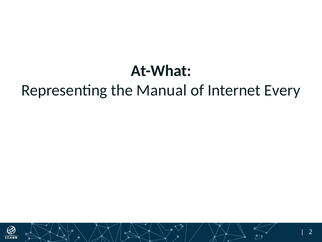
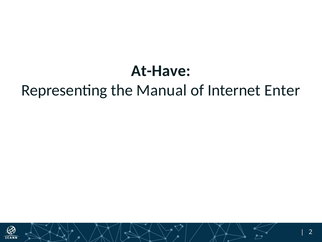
At-What: At-What -> At-Have (161, 71)
Every: Every -> Enter (282, 90)
